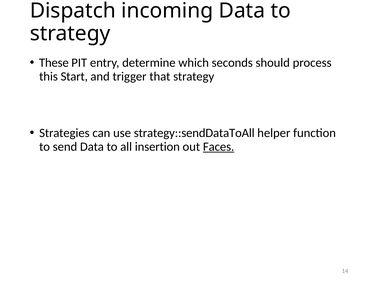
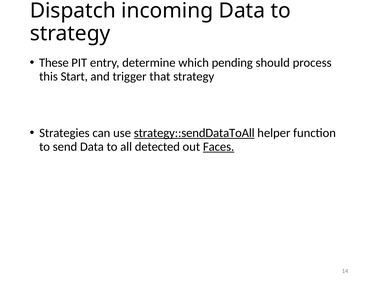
seconds: seconds -> pending (232, 63)
strategy::sendDataToAll underline: none -> present (194, 133)
insertion: insertion -> detected (157, 146)
